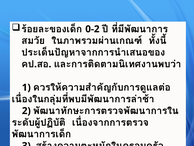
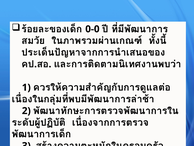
0-2: 0-2 -> 0-0 (92, 29)
